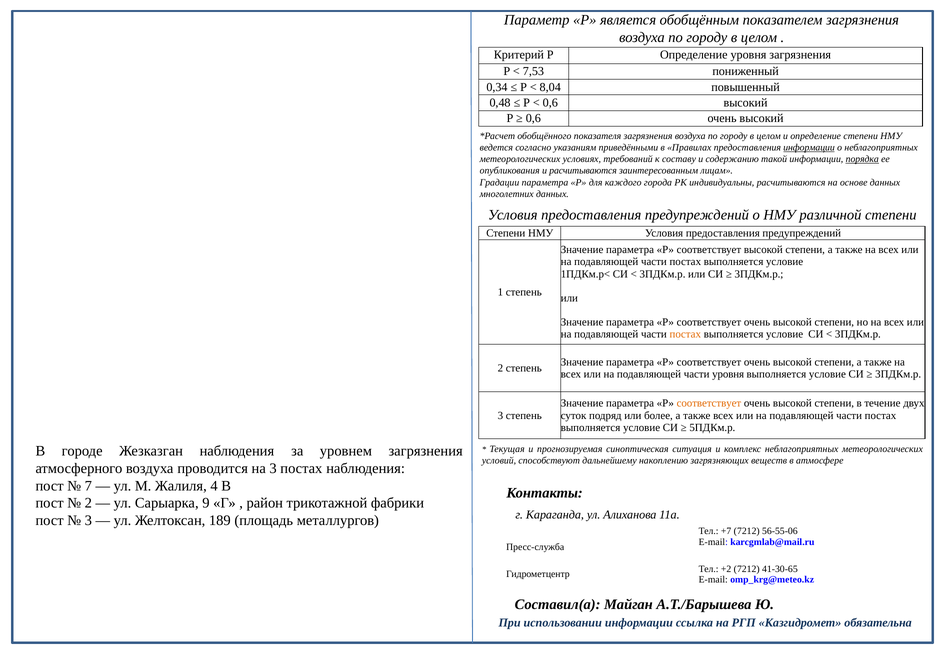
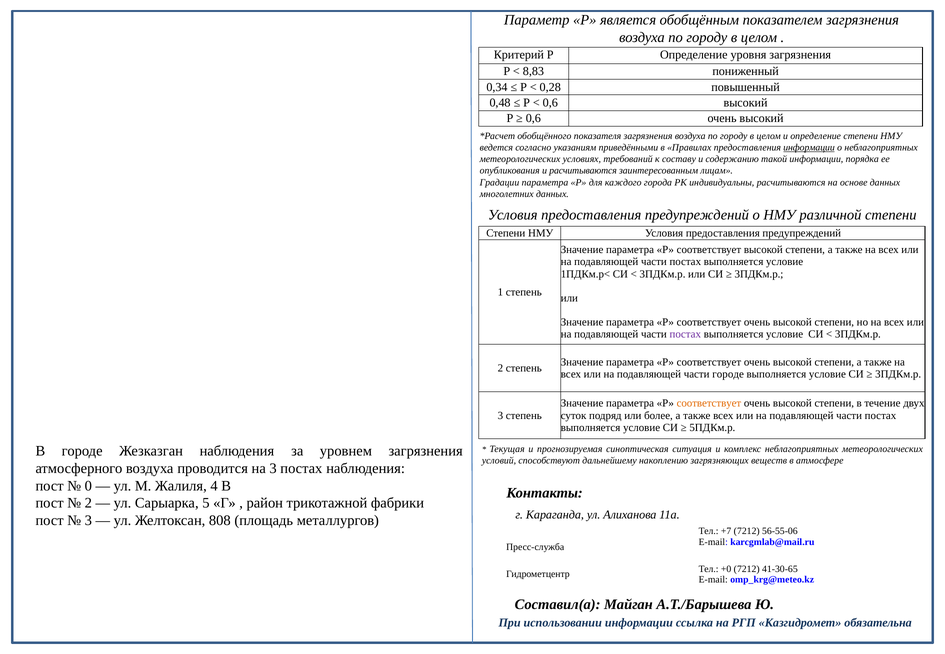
7,53: 7,53 -> 8,83 (533, 71)
8,04: 8,04 -> 0,28 (550, 87)
порядка underline: present -> none (862, 159)
постах colour: orange -> purple (685, 334)
части уровня: уровня -> городе (728, 374)
7: 7 -> 0 (88, 486)
9: 9 -> 5 (206, 503)
189: 189 -> 808 (220, 521)
+2: +2 -> +0 (726, 569)
